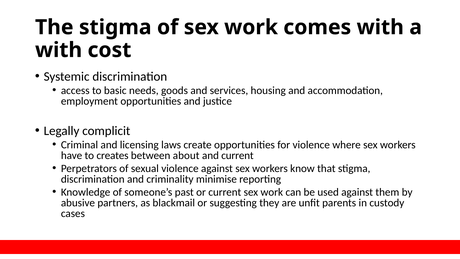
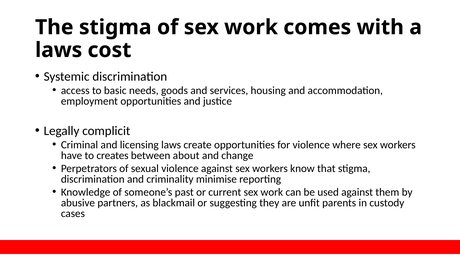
with: with -> laws (59, 50)
and current: current -> change (237, 155)
